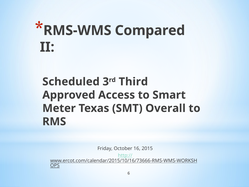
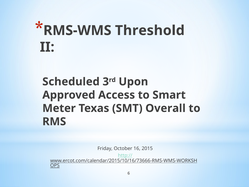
Compared: Compared -> Threshold (150, 30)
Third: Third -> Upon (133, 82)
